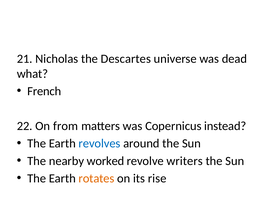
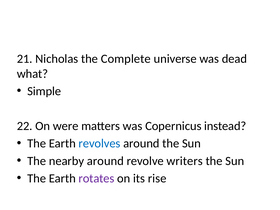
Descartes: Descartes -> Complete (126, 59)
French: French -> Simple (44, 91)
from: from -> were (66, 126)
nearby worked: worked -> around (105, 161)
rotates colour: orange -> purple (96, 178)
